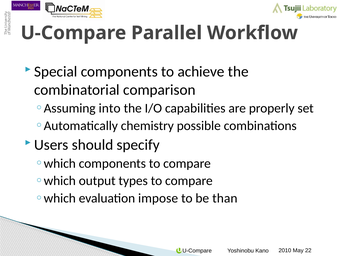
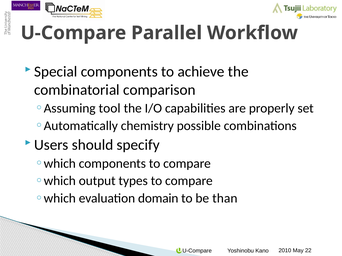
into: into -> tool (110, 109)
impose: impose -> domain (158, 199)
